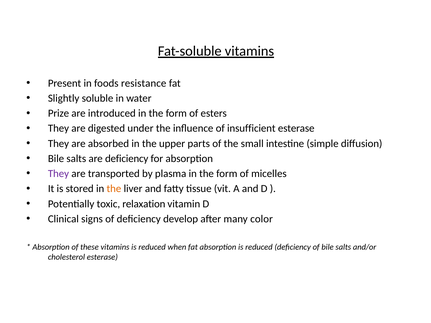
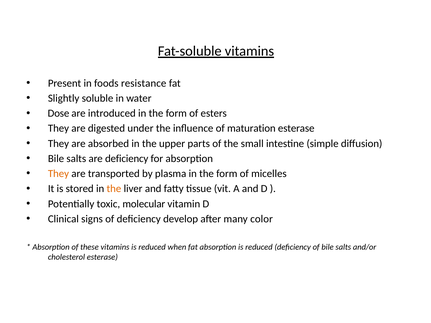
Prize: Prize -> Dose (59, 113)
insufficient: insufficient -> maturation (251, 129)
They colour: purple -> orange (58, 174)
relaxation: relaxation -> molecular (144, 204)
